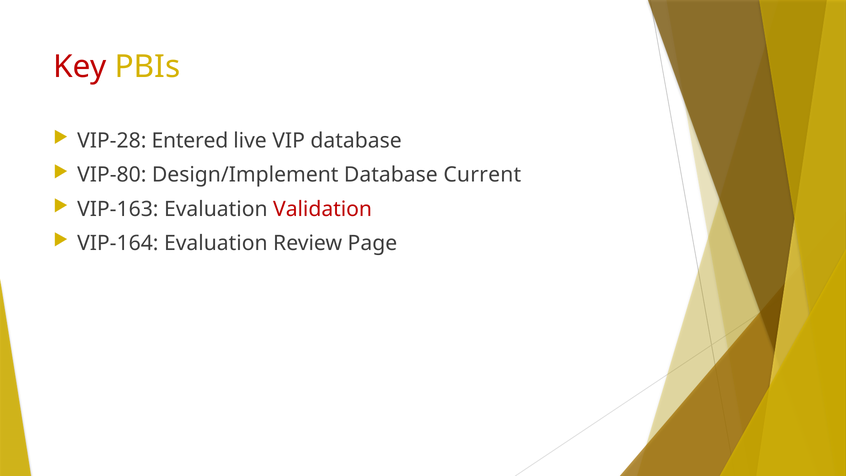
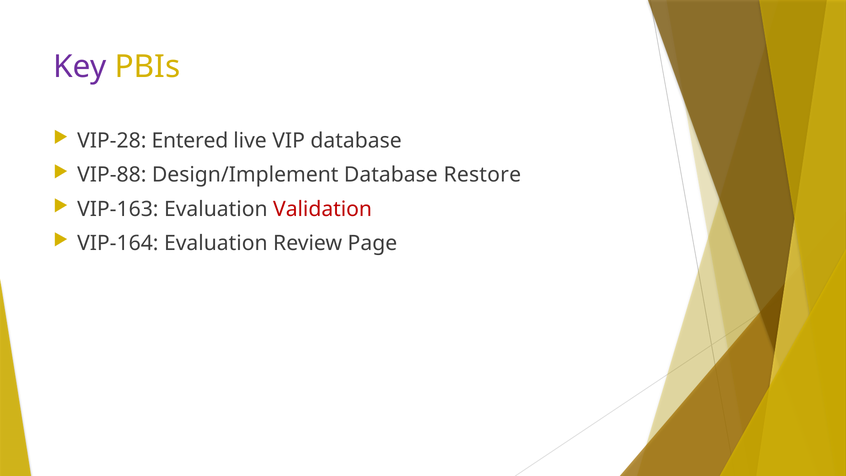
Key colour: red -> purple (80, 67)
VIP-80: VIP-80 -> VIP-88 (112, 175)
Current: Current -> Restore (482, 175)
